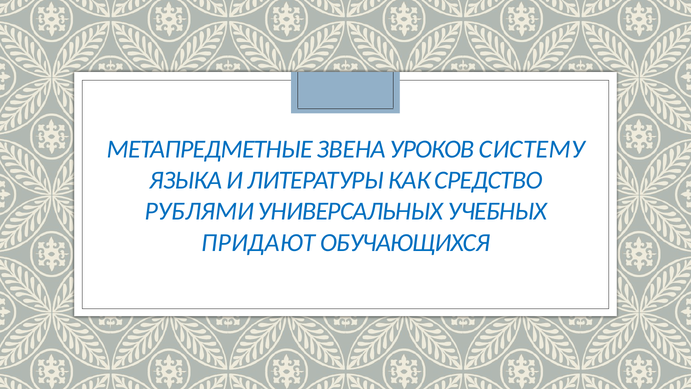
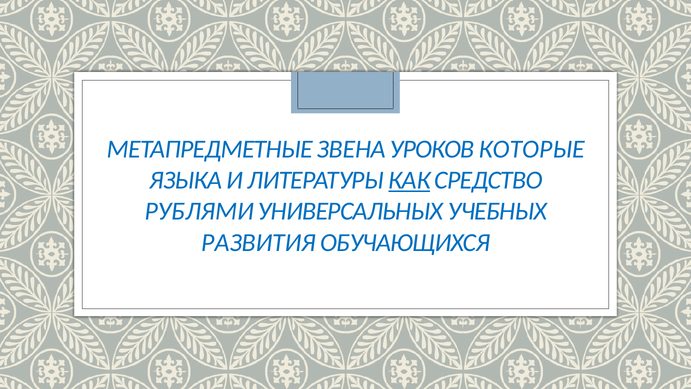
СИСТЕМУ: СИСТЕМУ -> КОТОРЫЕ (532, 149)
КАК underline: none -> present (409, 180)
ПРИДАЮТ: ПРИДАЮТ -> РАЗВИТИЯ (259, 242)
